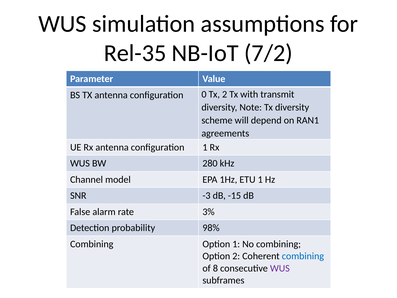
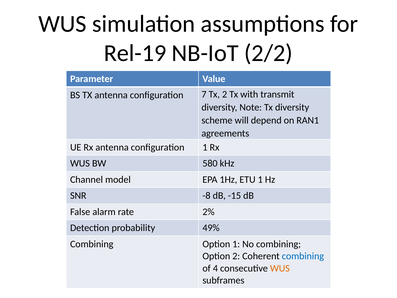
Rel-35: Rel-35 -> Rel-19 (135, 53)
7/2: 7/2 -> 2/2 (268, 53)
0: 0 -> 7 (204, 94)
280: 280 -> 580 (210, 163)
-3: -3 -> -8 (206, 196)
3%: 3% -> 2% (209, 212)
98%: 98% -> 49% (211, 228)
8: 8 -> 4 (215, 268)
WUS colour: purple -> orange (280, 268)
